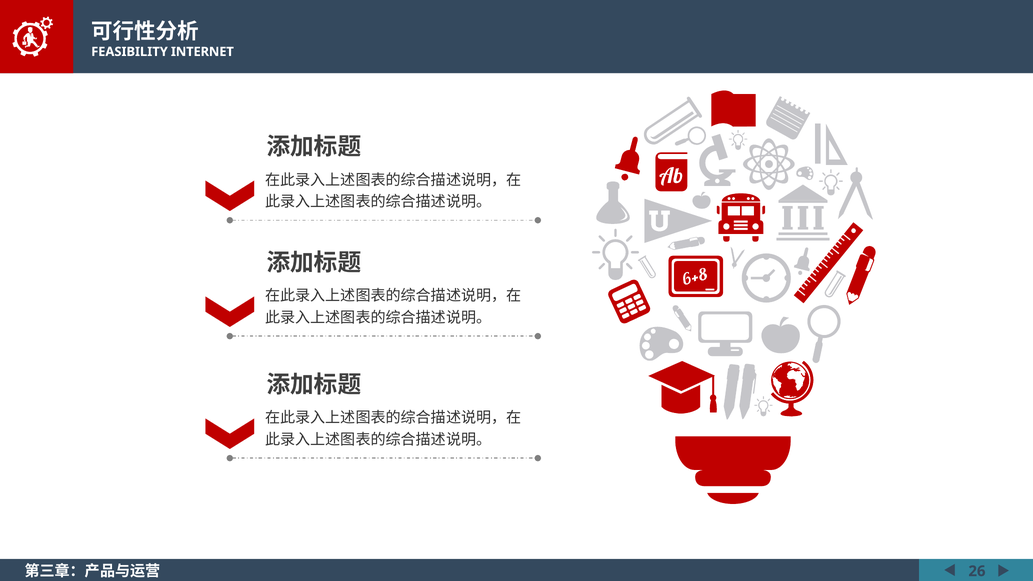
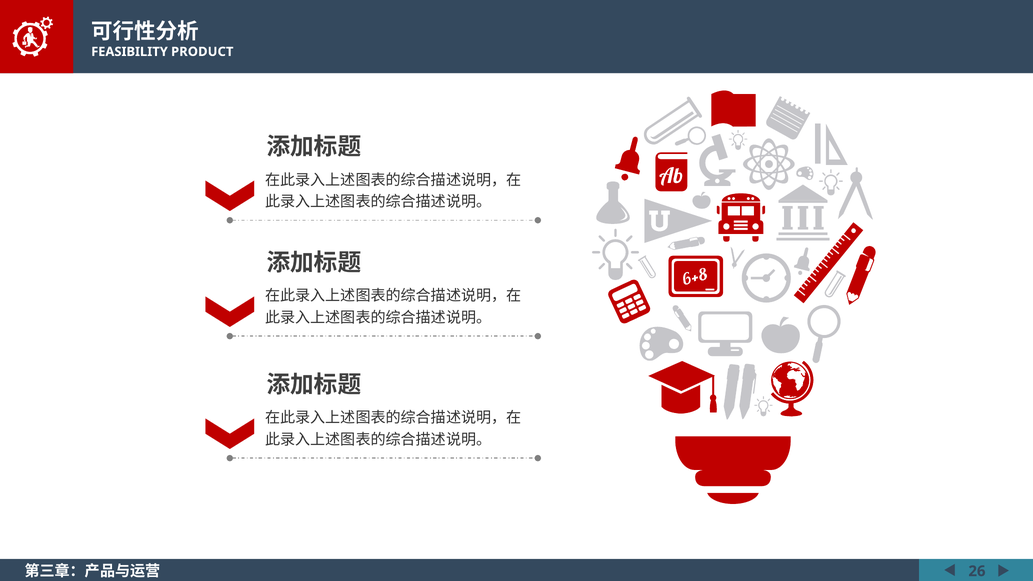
INTERNET: INTERNET -> PRODUCT (202, 52)
